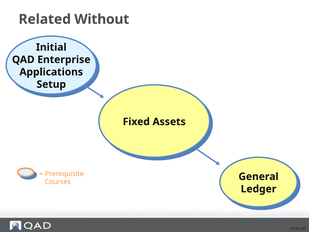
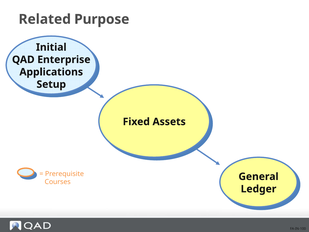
Without: Without -> Purpose (102, 19)
